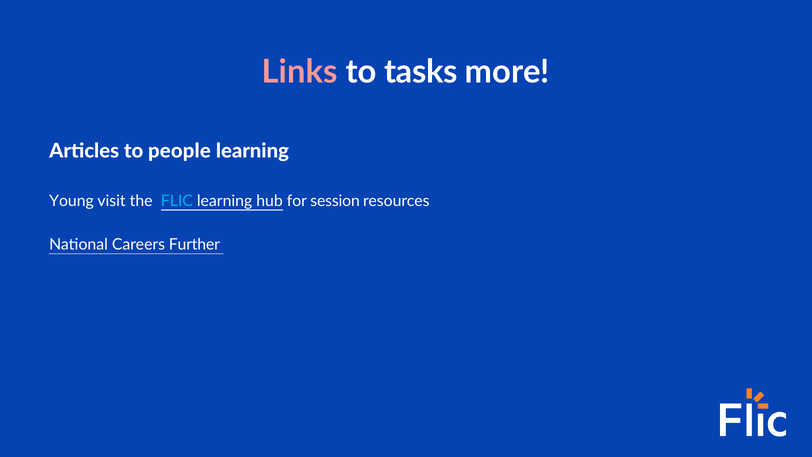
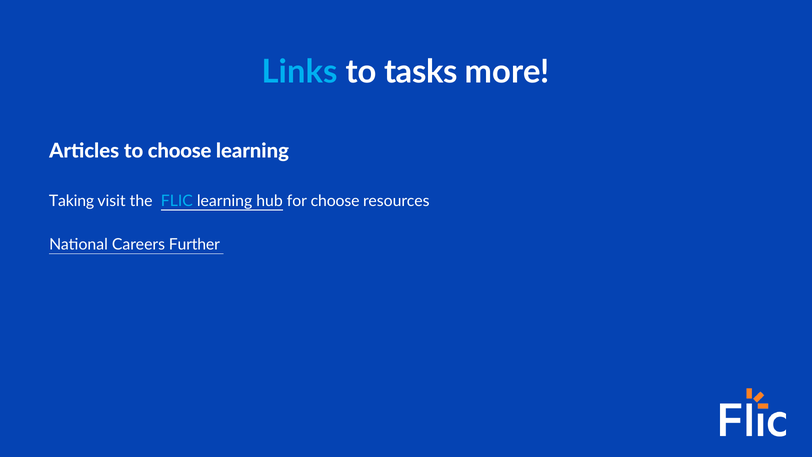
Links colour: pink -> light blue (300, 72)
to people: people -> choose (180, 151)
Young: Young -> Taking (72, 201)
for session: session -> choose (335, 201)
